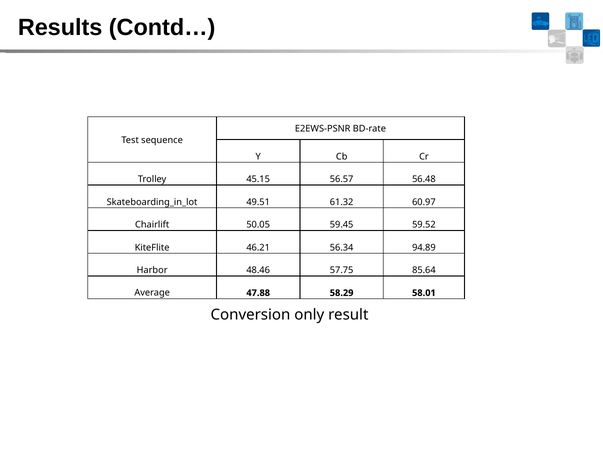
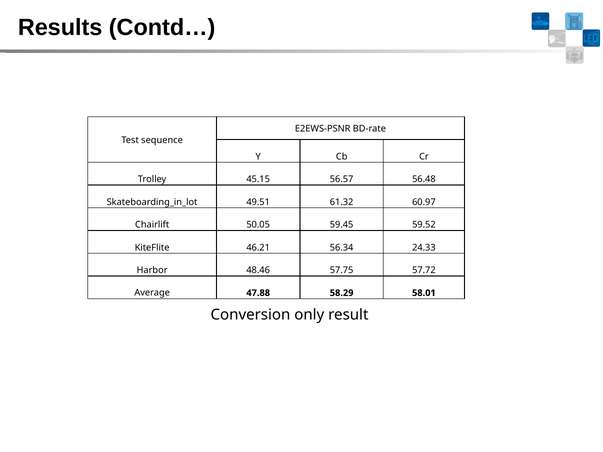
94.89: 94.89 -> 24.33 (424, 248)
85.64: 85.64 -> 57.72 (424, 270)
